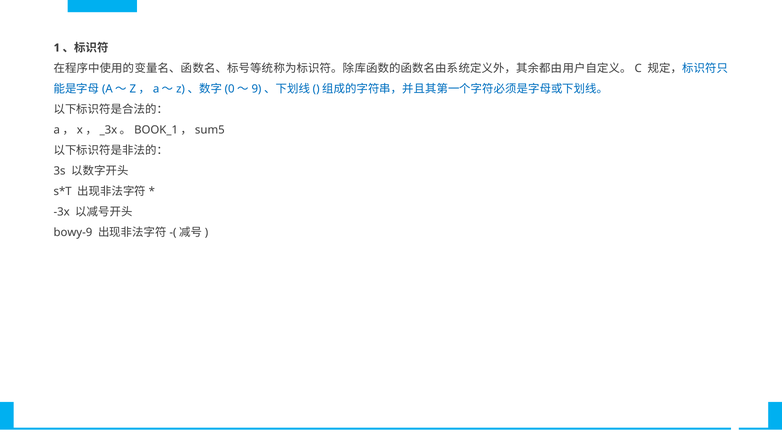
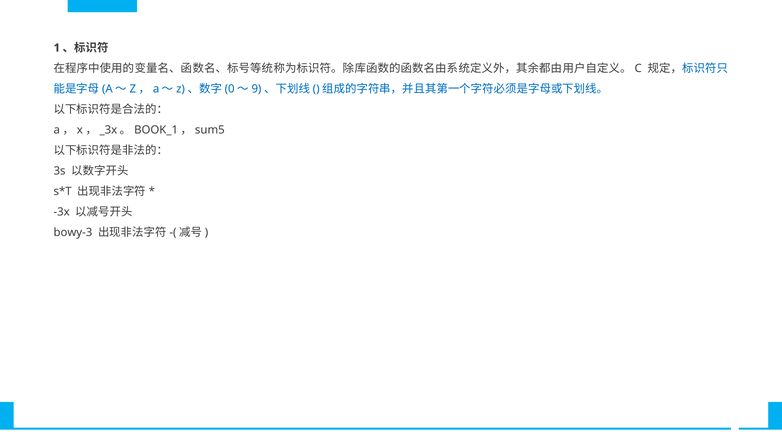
bowy-9: bowy-9 -> bowy-3 (73, 233)
